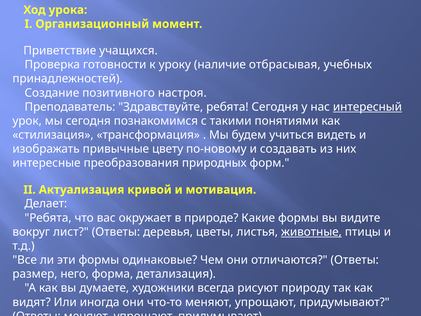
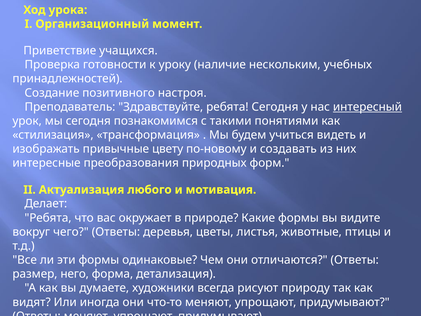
отбрасывая: отбрасывая -> нескольким (285, 65)
кривой: кривой -> любого (150, 190)
лист: лист -> чего (71, 232)
животные underline: present -> none (311, 232)
